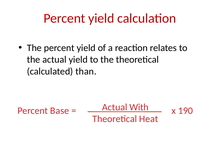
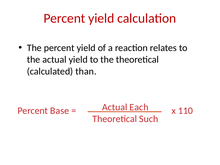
With: With -> Each (139, 107)
190: 190 -> 110 (186, 111)
Heat: Heat -> Such (149, 119)
